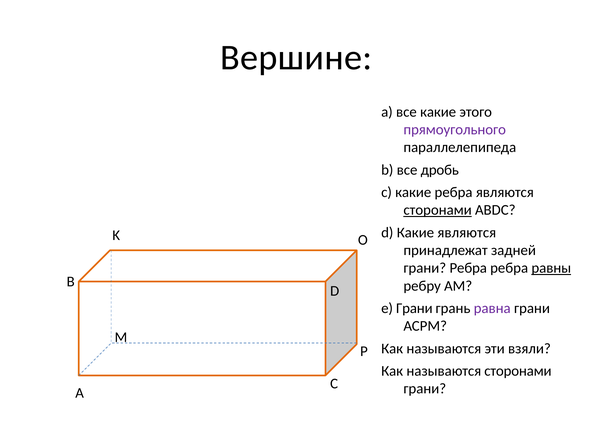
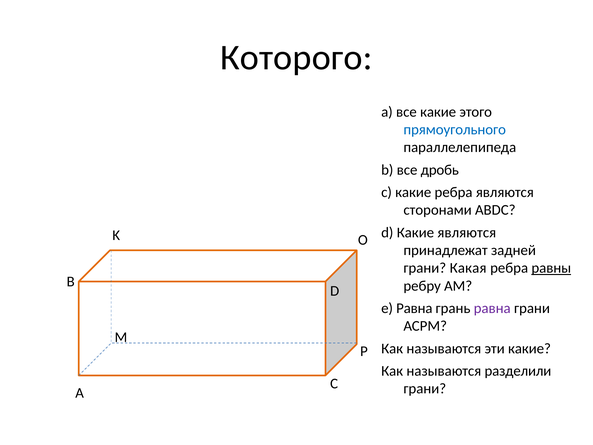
Вершине: Вершине -> Которого (296, 57)
прямоугольного colour: purple -> blue (455, 130)
сторонами underline: present -> none (438, 210)
грани Ребра: Ребра -> Какая (468, 268)
e Грани: Грани -> Равна (414, 308)
эти взяли: взяли -> какие (529, 348)
называются сторонами: сторонами -> разделили (518, 371)
